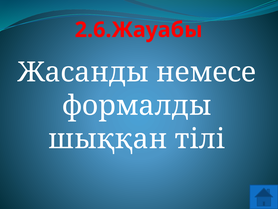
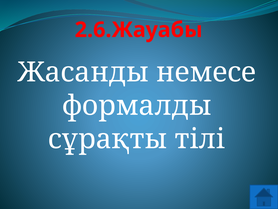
шыққан: шыққан -> сұрақты (108, 139)
